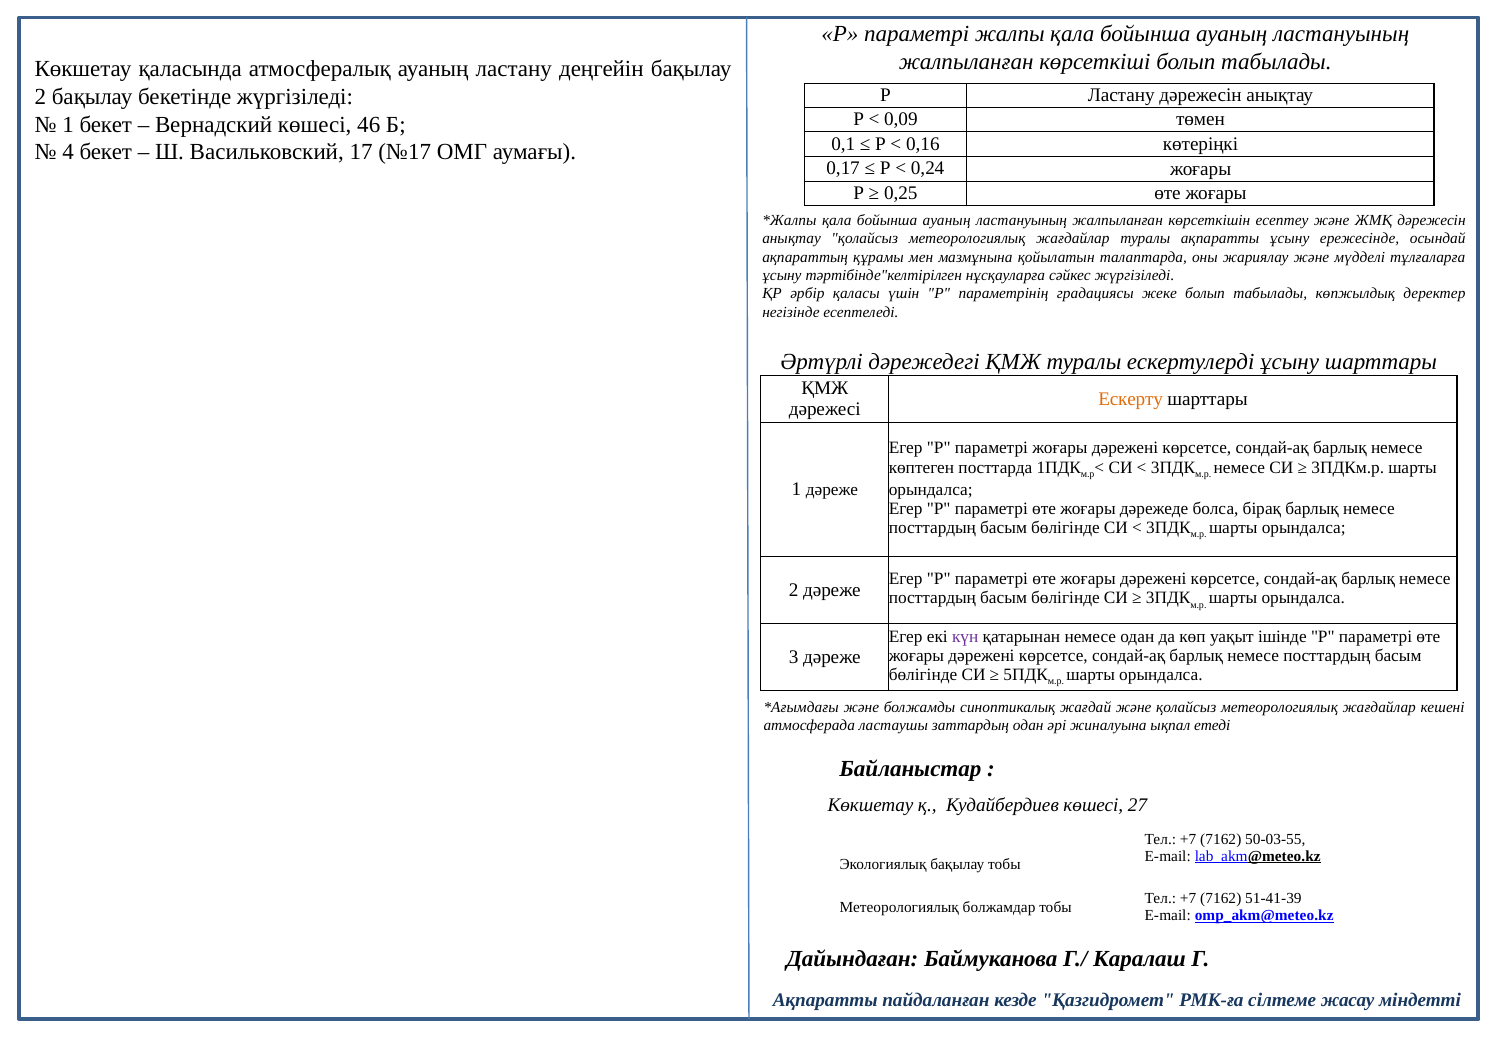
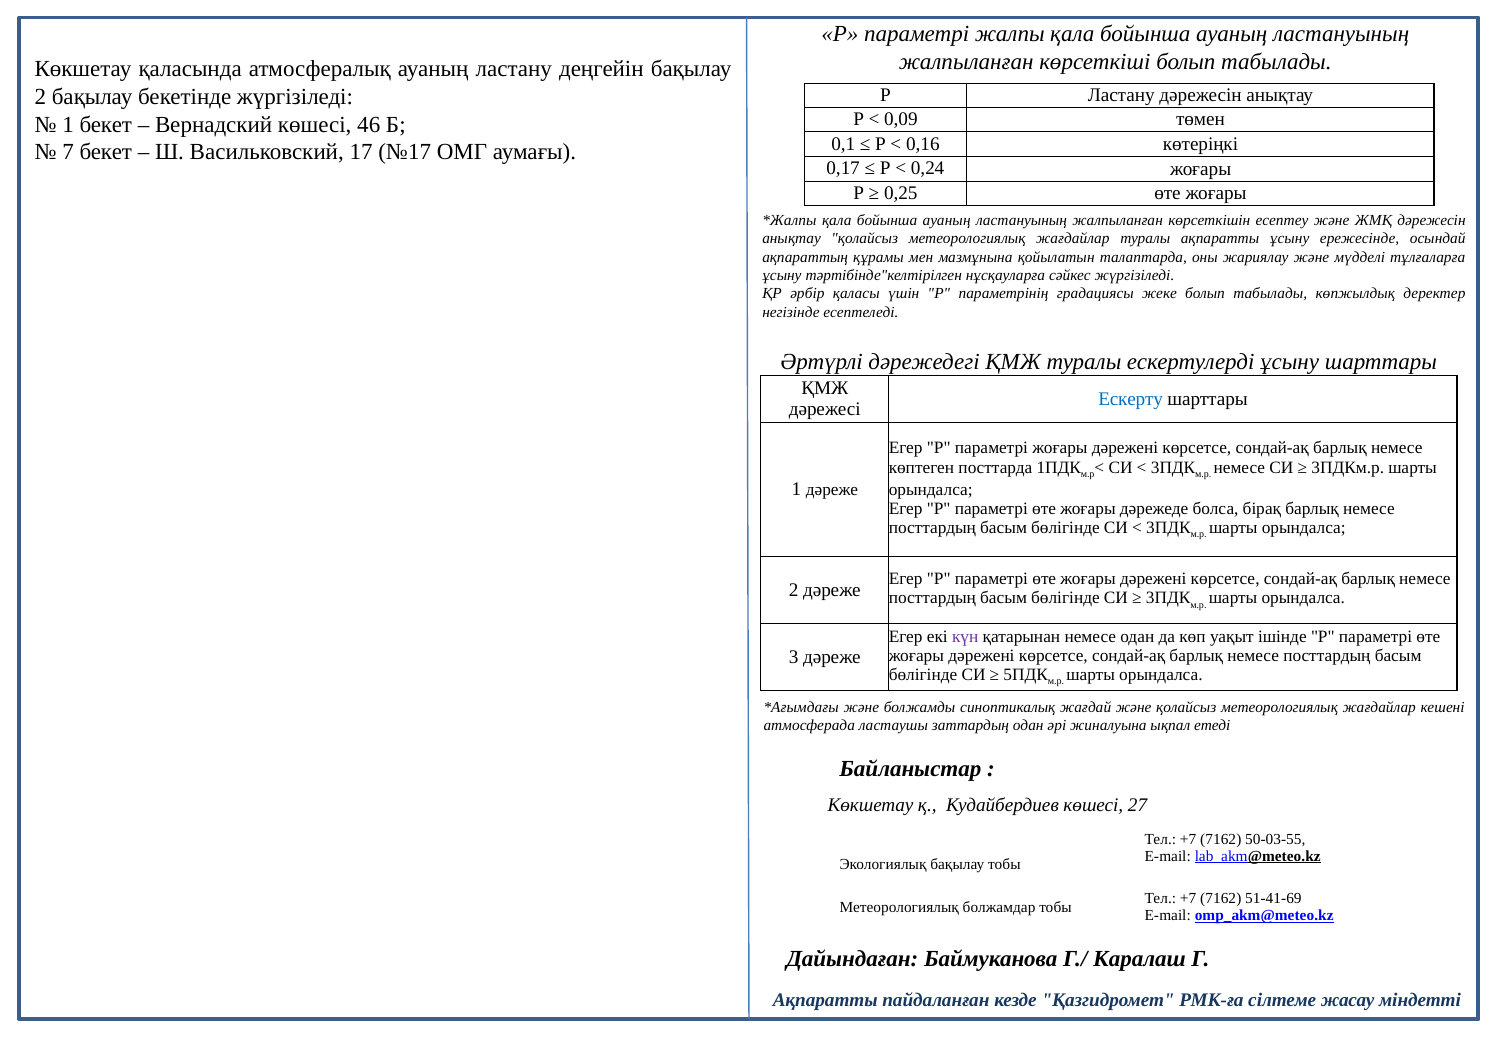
4: 4 -> 7 (68, 152)
Ескерту colour: orange -> blue (1131, 399)
51-41-39: 51-41-39 -> 51-41-69 (1273, 899)
